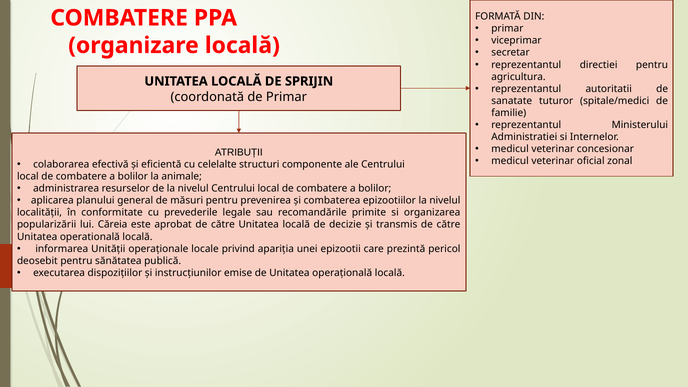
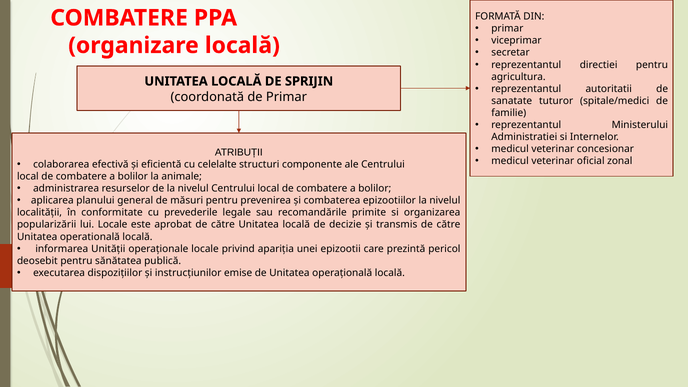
lui Căreia: Căreia -> Locale (113, 225)
